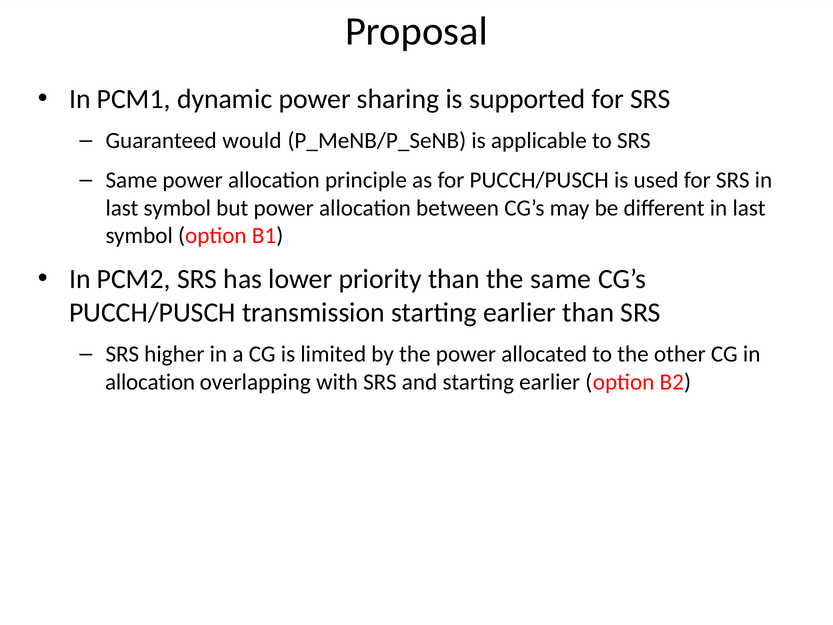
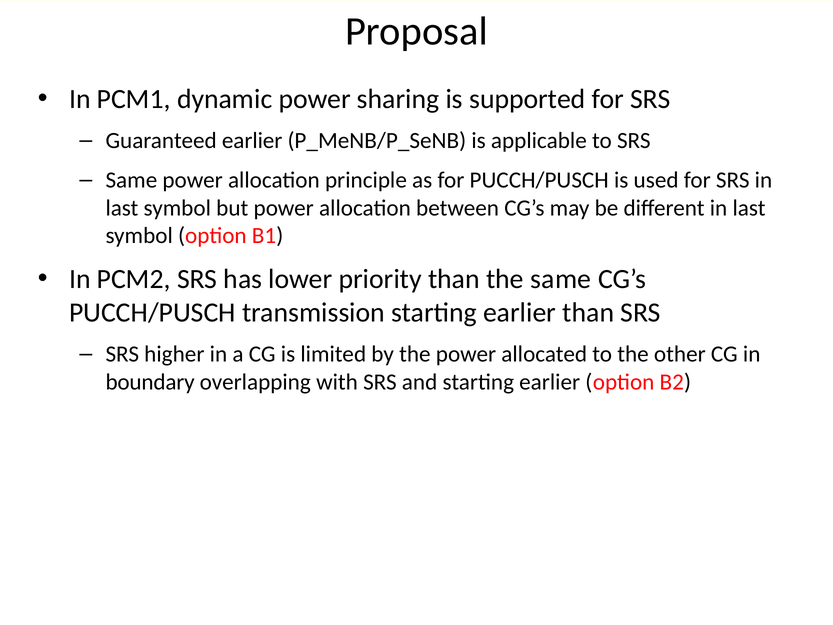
Guaranteed would: would -> earlier (252, 141)
allocation: allocation -> boundary (150, 382)
